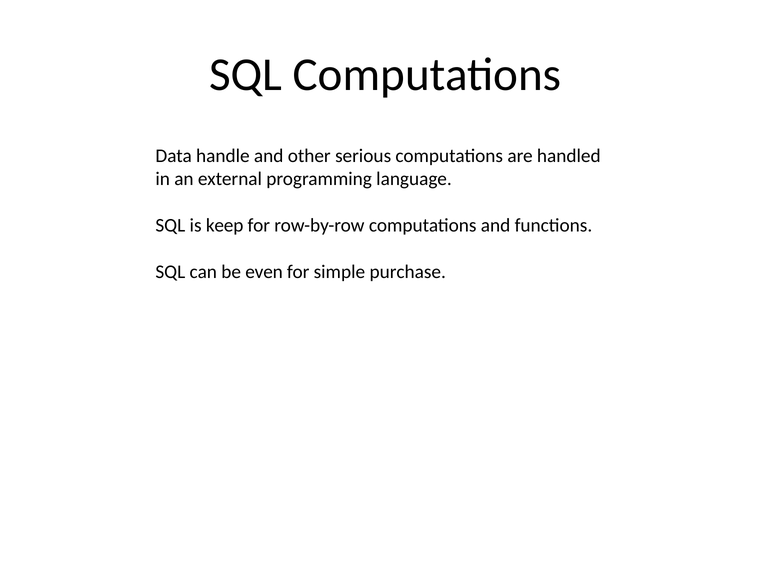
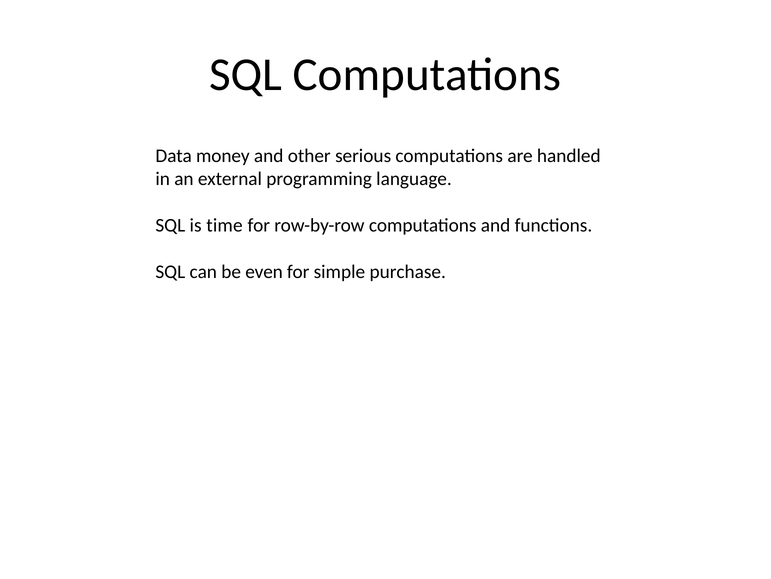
handle: handle -> money (223, 156)
keep: keep -> time (224, 225)
